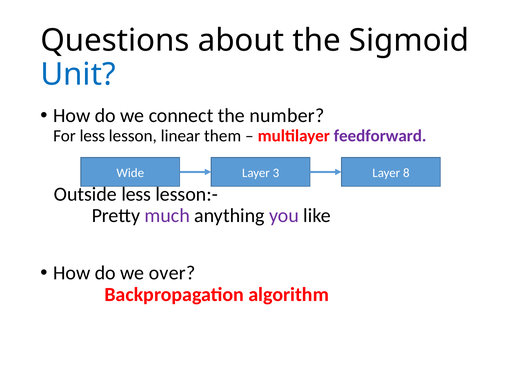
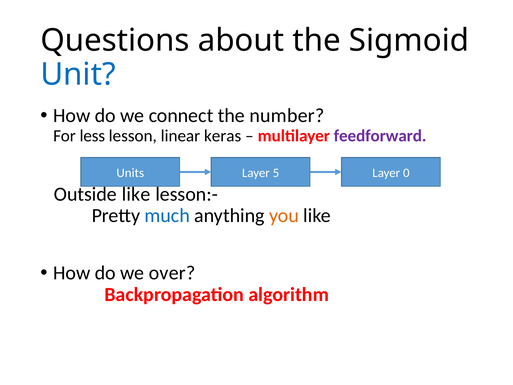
them: them -> keras (223, 136)
Wide: Wide -> Units (130, 173)
3: 3 -> 5 (276, 173)
8: 8 -> 0 (406, 173)
Outside less: less -> like (136, 194)
much colour: purple -> blue (167, 215)
you colour: purple -> orange (284, 215)
